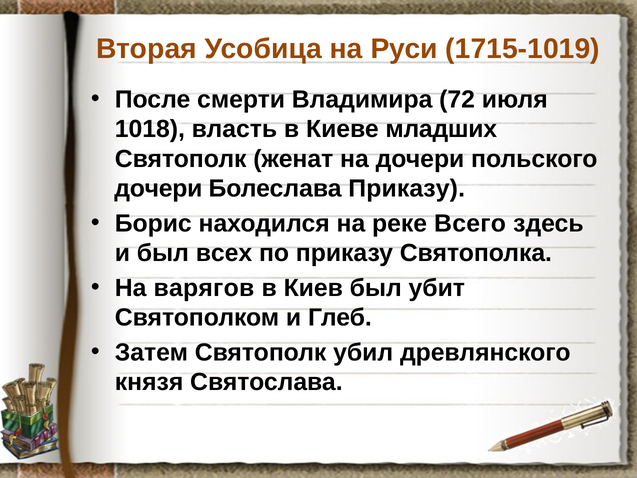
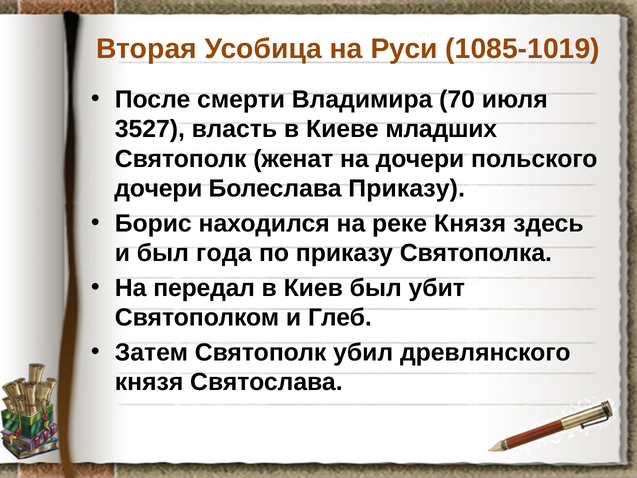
1715-1019: 1715-1019 -> 1085-1019 (523, 49)
72: 72 -> 70 (457, 99)
1018: 1018 -> 3527 (150, 129)
реке Всего: Всего -> Князя (470, 223)
всех: всех -> года (224, 253)
варягов: варягов -> передал (204, 288)
